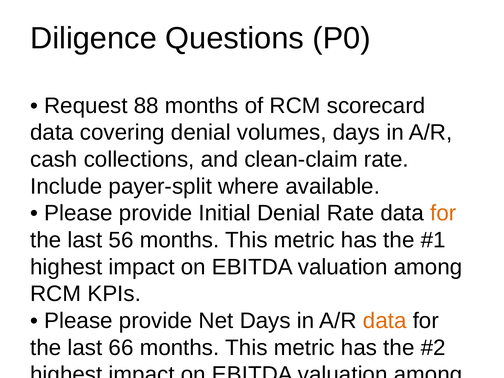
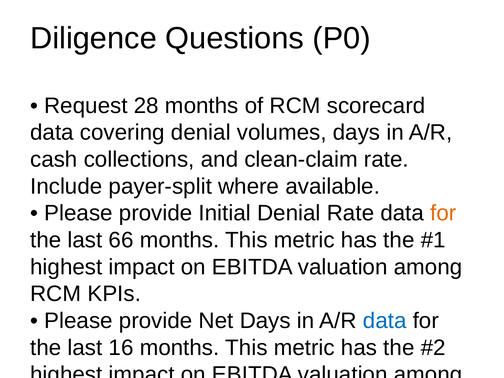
88: 88 -> 28 (146, 106)
56: 56 -> 66 (121, 240)
data colour: orange -> blue (385, 321)
66: 66 -> 16 (121, 348)
